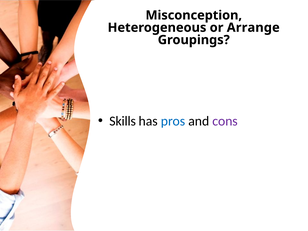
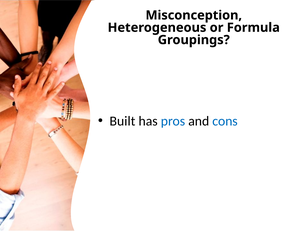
Arrange: Arrange -> Formula (253, 28)
Skills: Skills -> Built (123, 121)
cons colour: purple -> blue (225, 121)
